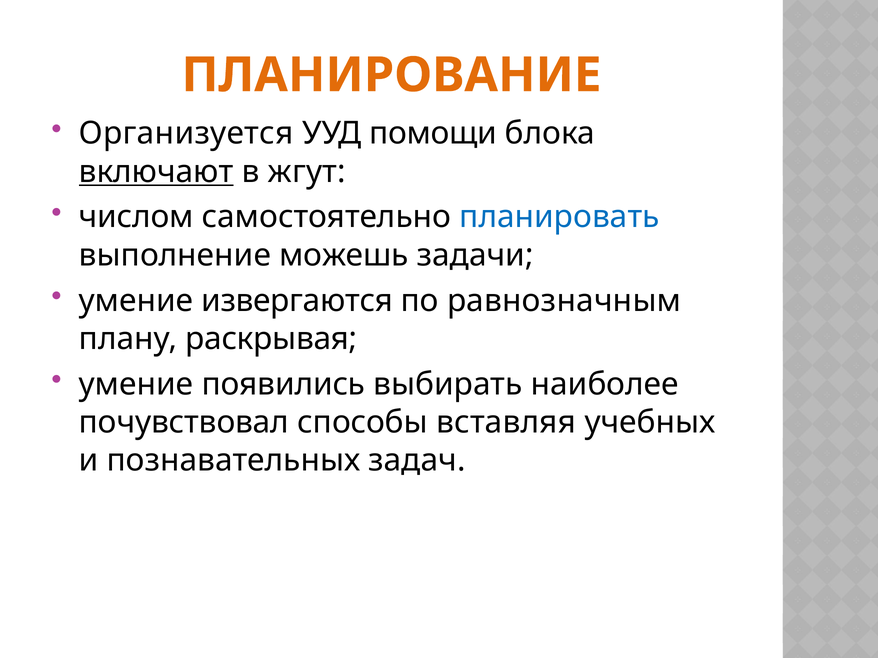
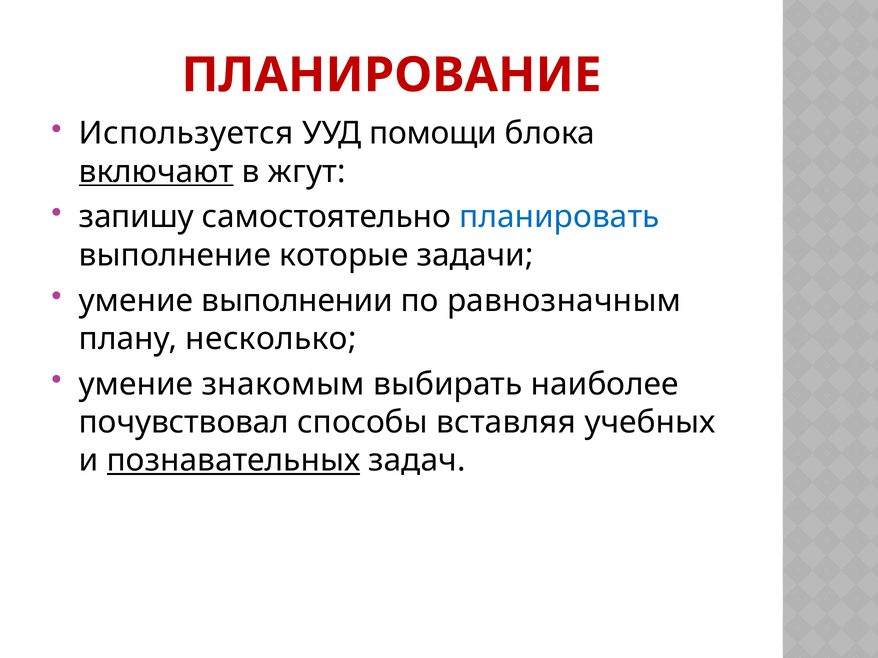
ПЛАНИРОВАНИЕ colour: orange -> red (391, 75)
Организуется: Организуется -> Используется (186, 134)
числом: числом -> запишу (136, 217)
можешь: можешь -> которые (344, 255)
извергаются: извергаются -> выполнении (297, 301)
раскрывая: раскрывая -> несколько (271, 339)
появились: появились -> знакомым (283, 384)
познавательных underline: none -> present (234, 461)
